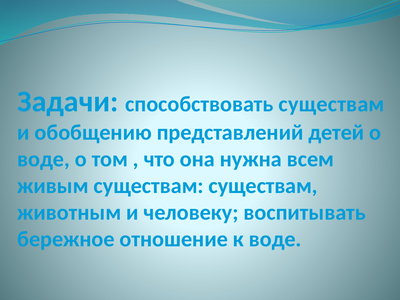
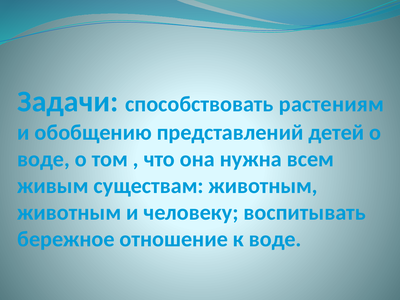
способствовать существам: существам -> растениям (331, 104)
существам существам: существам -> животным (263, 186)
